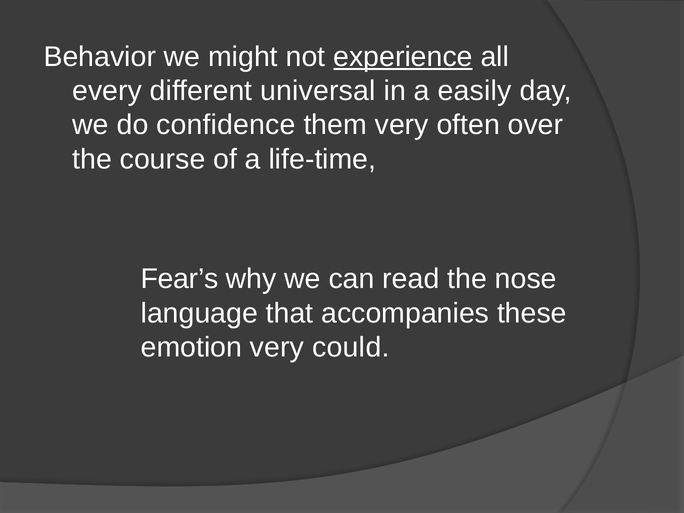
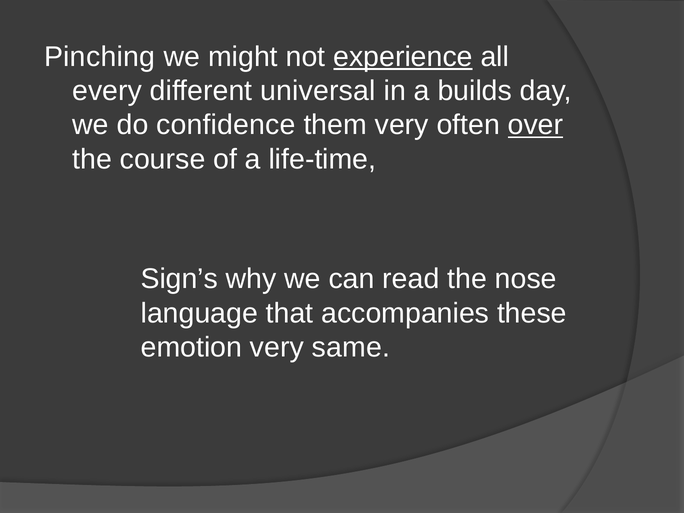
Behavior: Behavior -> Pinching (100, 57)
easily: easily -> builds (475, 91)
over underline: none -> present (536, 125)
Fear’s: Fear’s -> Sign’s (179, 279)
could: could -> same (351, 347)
